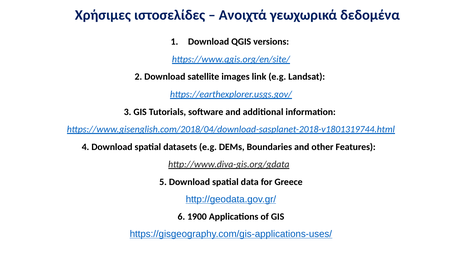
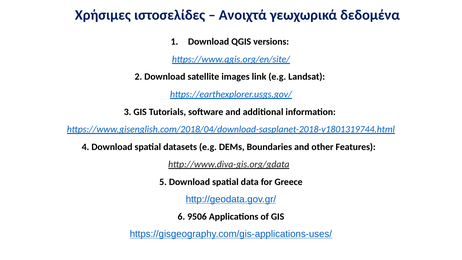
1900: 1900 -> 9506 (197, 216)
